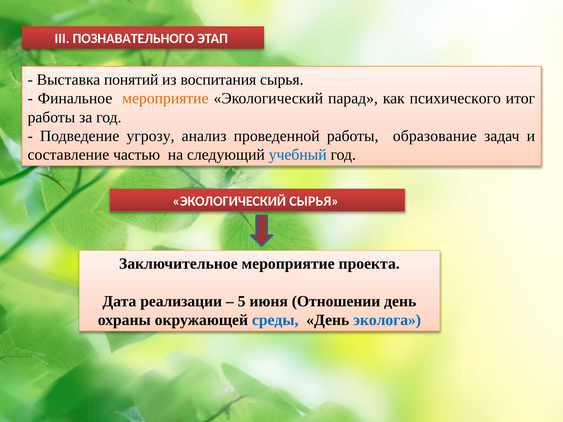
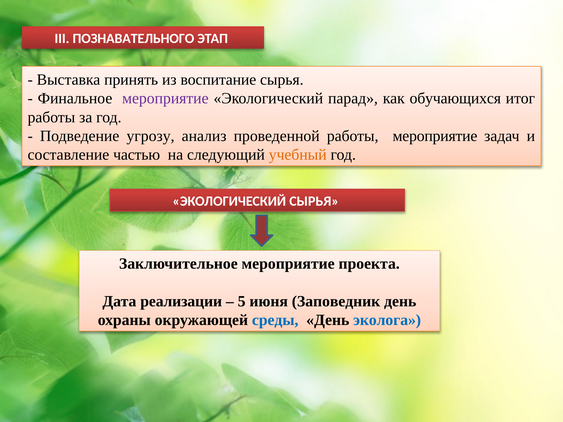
понятий: понятий -> принять (131, 80)
воспитания: воспитания -> воспитание (218, 80)
мероприятие colour: orange -> purple (165, 98)
психического: психического -> обучающихся (455, 98)
работы образование: образование -> мероприятие (435, 136)
учебный colour: blue -> orange (298, 155)
Отношении: Отношении -> Заповедник (336, 301)
